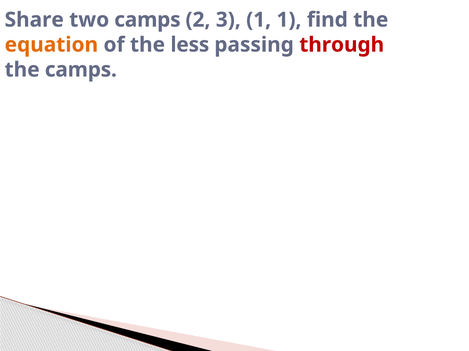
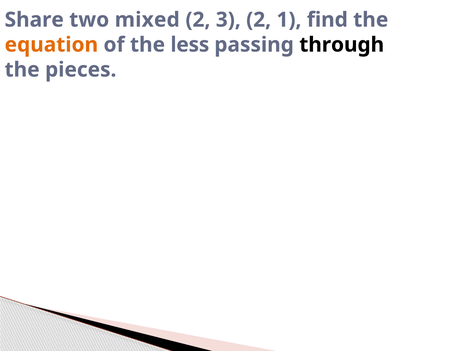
two camps: camps -> mixed (147, 20)
3 1: 1 -> 2 (259, 20)
through colour: red -> black (342, 45)
the camps: camps -> pieces (81, 70)
